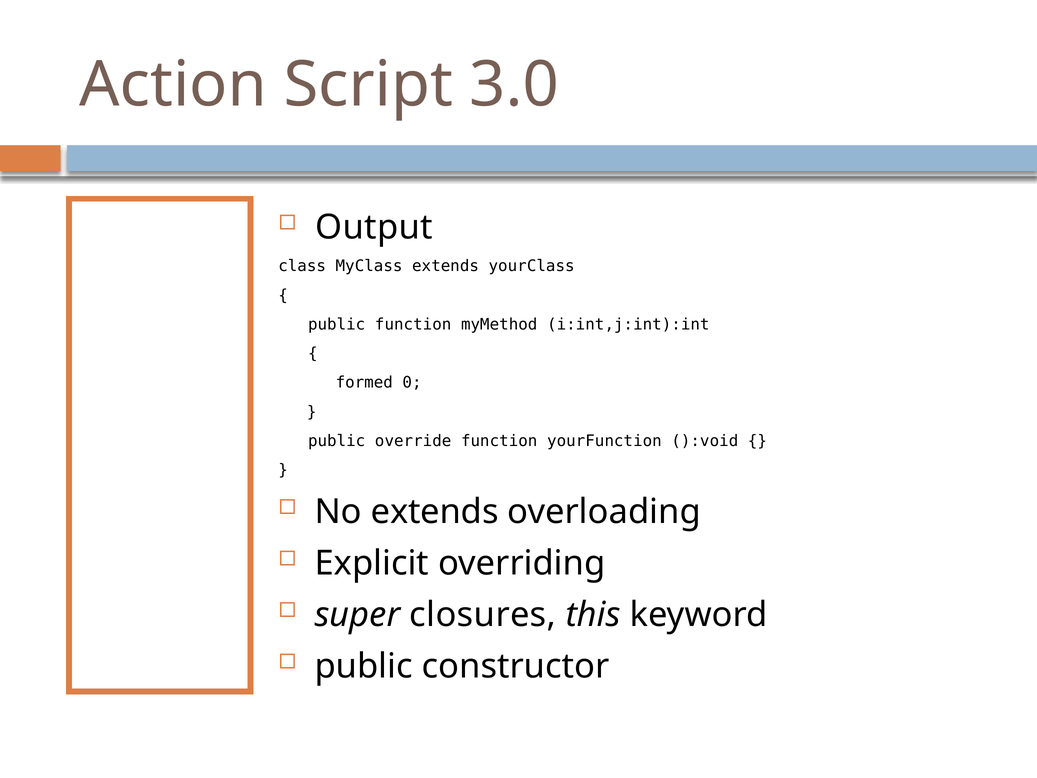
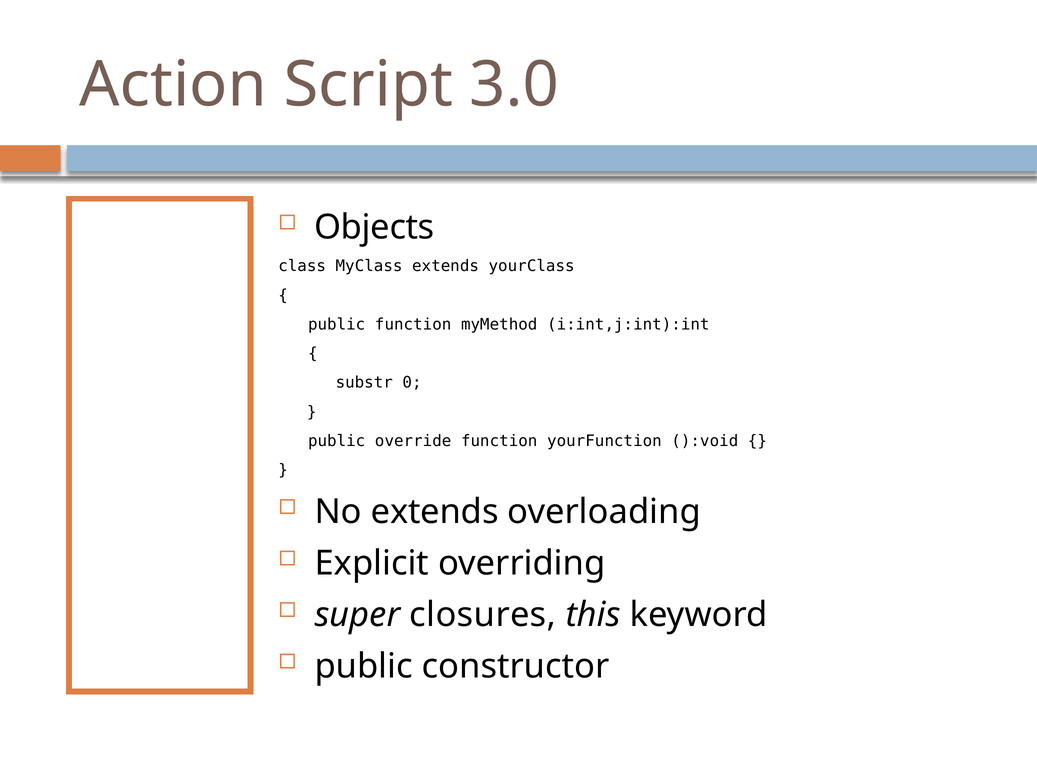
Output: Output -> Objects (374, 227)
formed: formed -> substr (364, 383)
